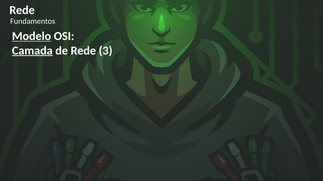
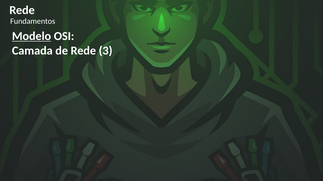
Camada underline: present -> none (32, 51)
